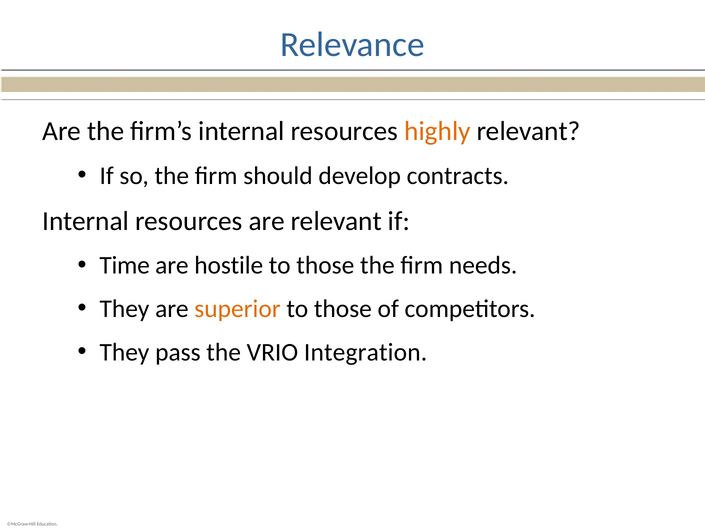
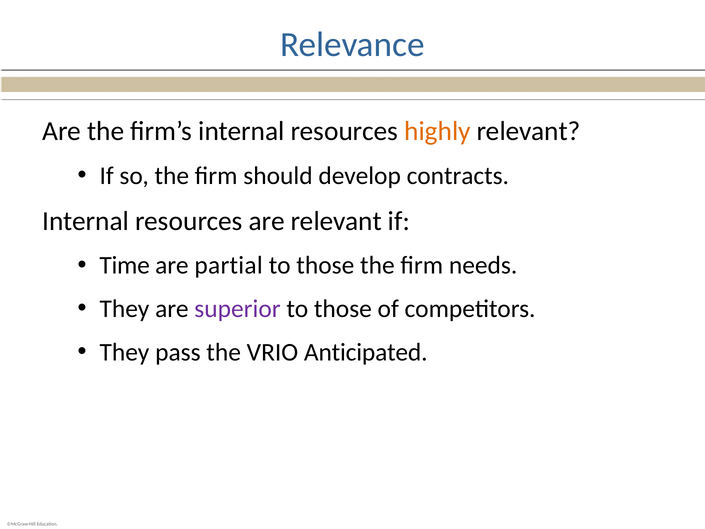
hostile: hostile -> partial (229, 265)
superior colour: orange -> purple (238, 309)
Integration: Integration -> Anticipated (366, 352)
